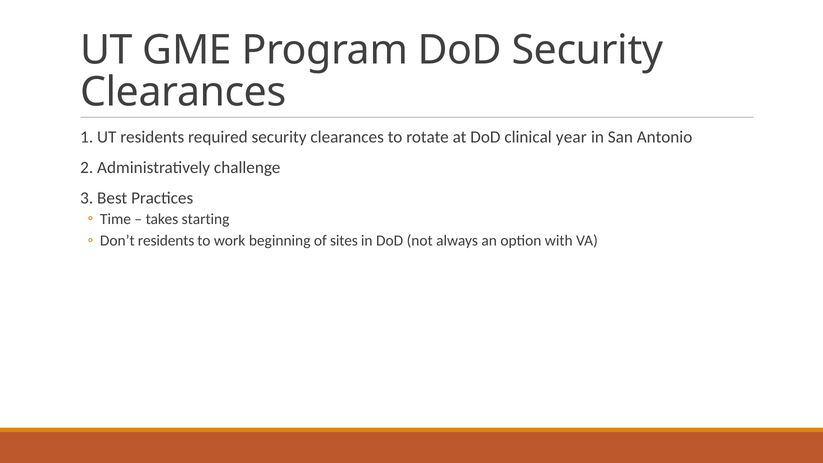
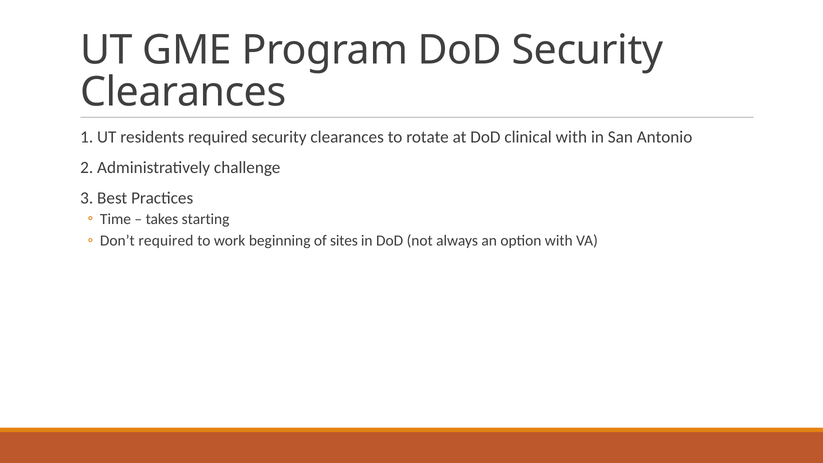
clinical year: year -> with (571, 137)
Don’t residents: residents -> required (166, 241)
